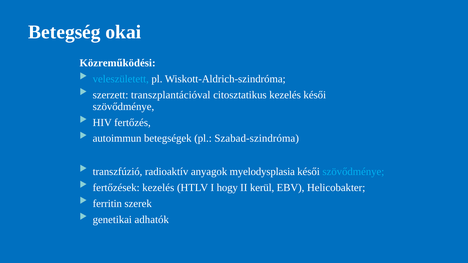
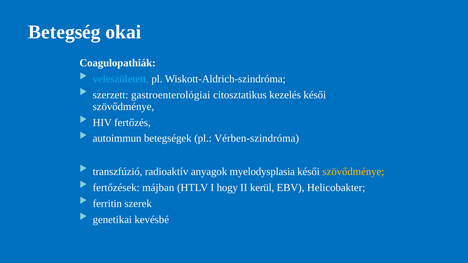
Közreműködési: Közreműködési -> Coagulopathiák (118, 63)
transzplantációval: transzplantációval -> gastroenterológiai (171, 95)
Szabad-szindróma: Szabad-szindróma -> Vérben-szindróma (257, 139)
szövődménye colour: light blue -> yellow (353, 172)
fertőzések kezelés: kezelés -> májban (158, 188)
adhatók: adhatók -> kevésbé (152, 220)
